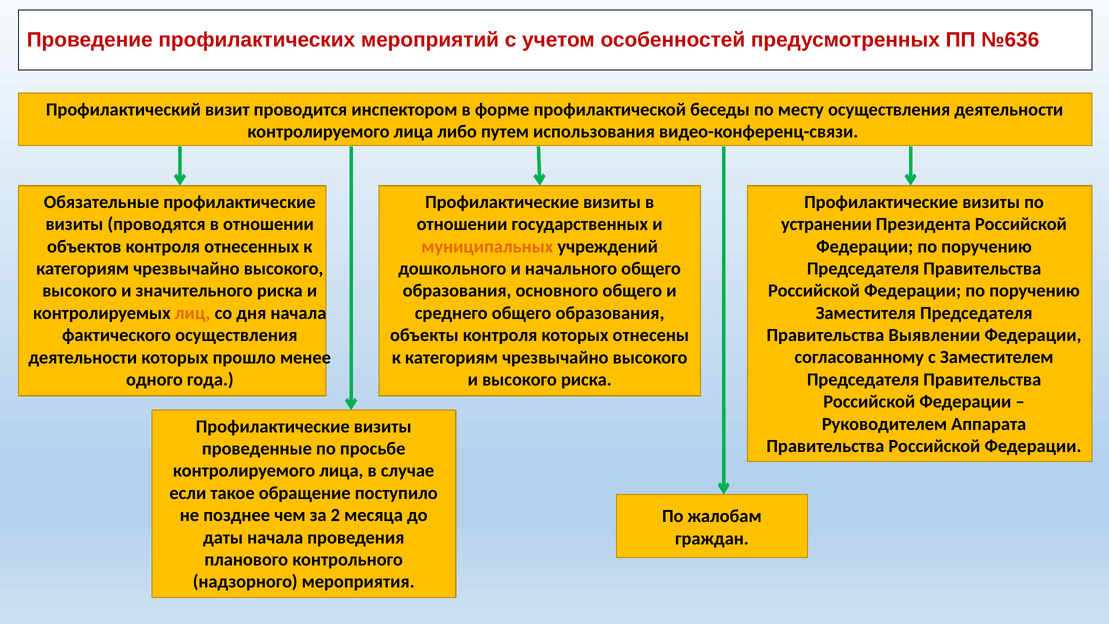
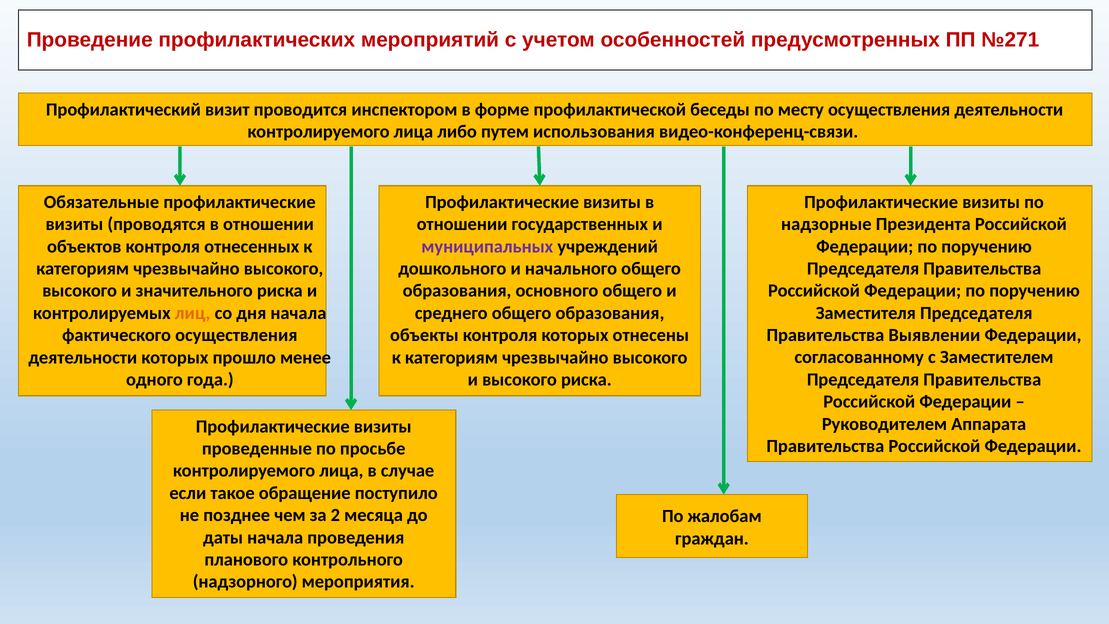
№636: №636 -> №271 (1010, 40)
устранении: устранении -> надзорные (826, 224)
муниципальных colour: orange -> purple (487, 246)
